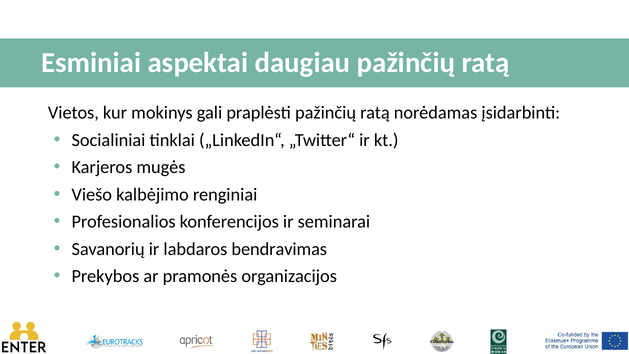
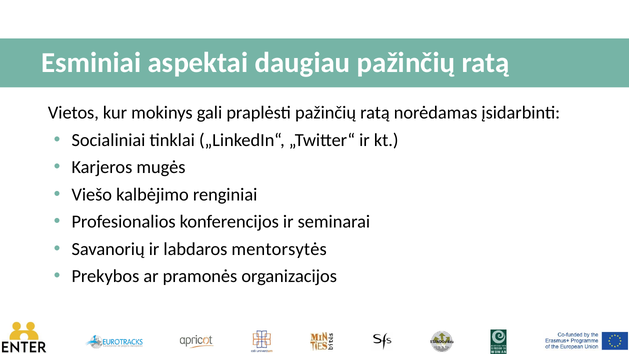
bendravimas: bendravimas -> mentorsytės (279, 249)
